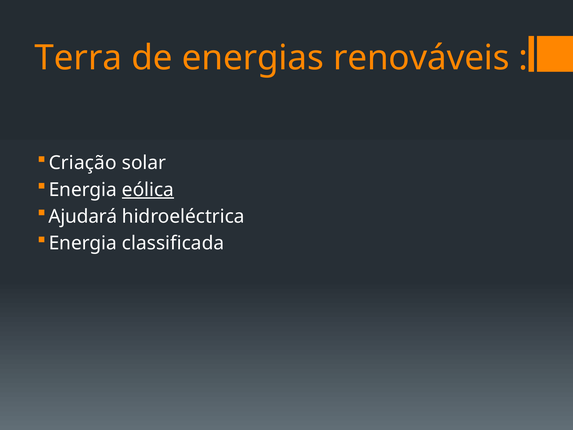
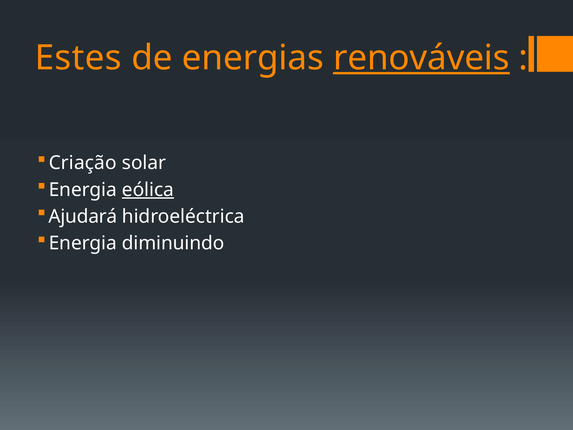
Terra: Terra -> Estes (78, 58)
renováveis underline: none -> present (421, 58)
classificada: classificada -> diminuindo (173, 243)
